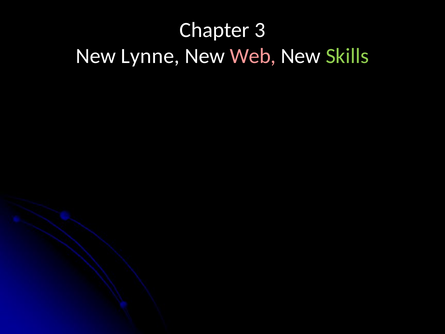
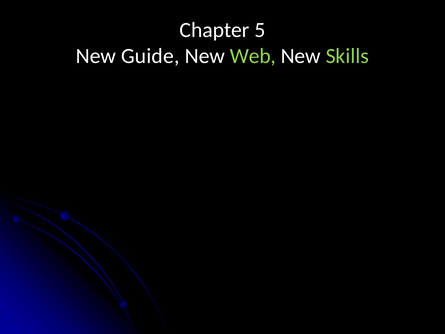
3: 3 -> 5 (260, 30)
Lynne: Lynne -> Guide (150, 56)
Web colour: pink -> light green (253, 56)
